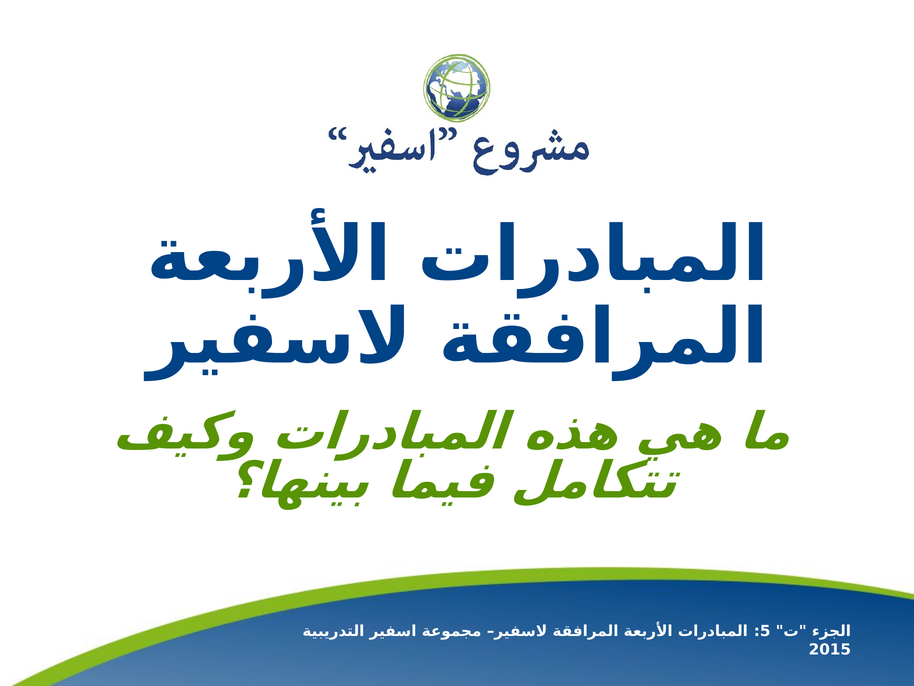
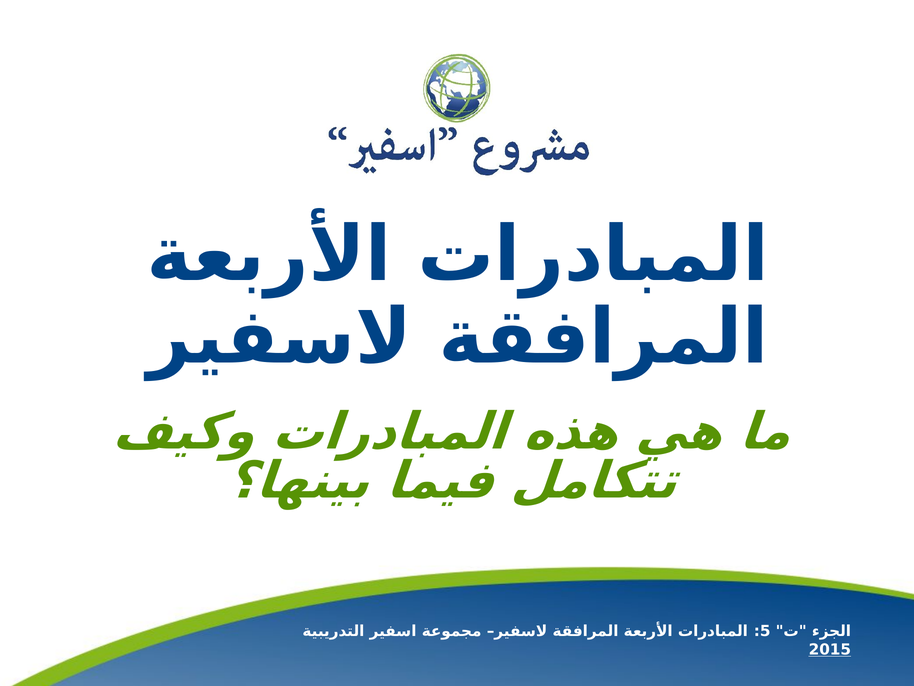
2015 underline: none -> present (830, 649)
